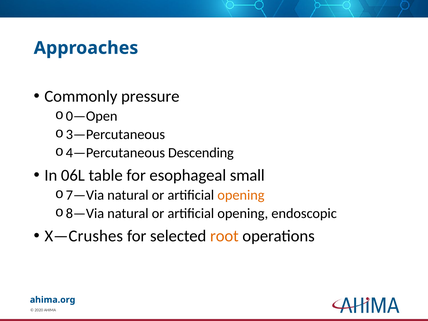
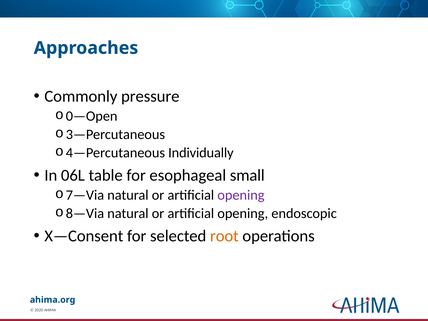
Descending: Descending -> Individually (201, 153)
opening colour: orange -> purple (241, 195)
X—Crushes: X—Crushes -> X—Consent (84, 236)
